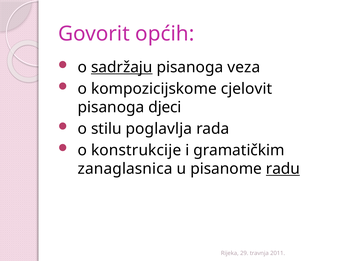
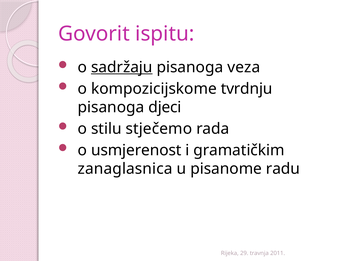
općih: općih -> ispitu (165, 34)
cjelovit: cjelovit -> tvrdnju (247, 89)
poglavlja: poglavlja -> stječemo (159, 129)
konstrukcije: konstrukcije -> usmjerenost (136, 150)
radu underline: present -> none (283, 169)
